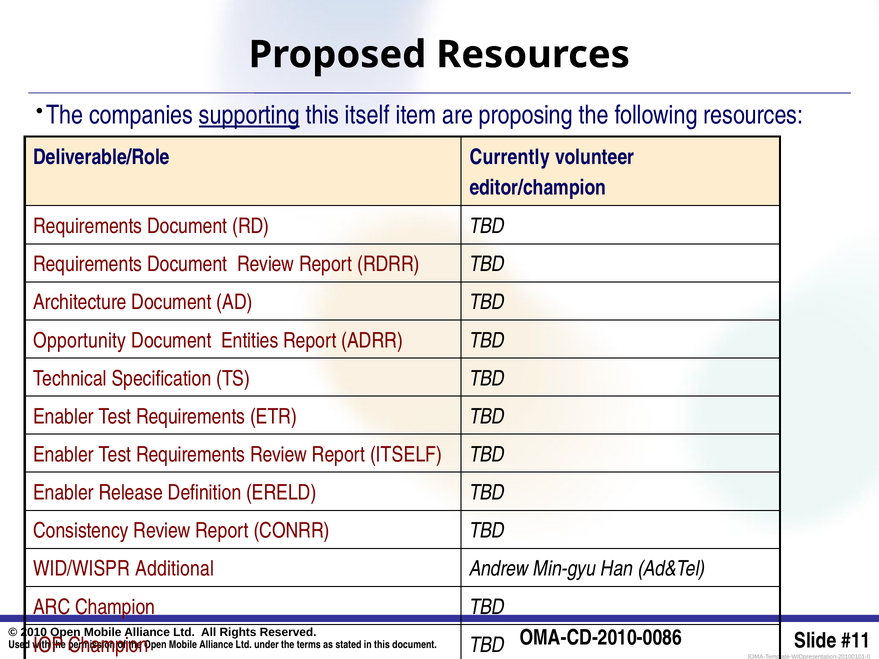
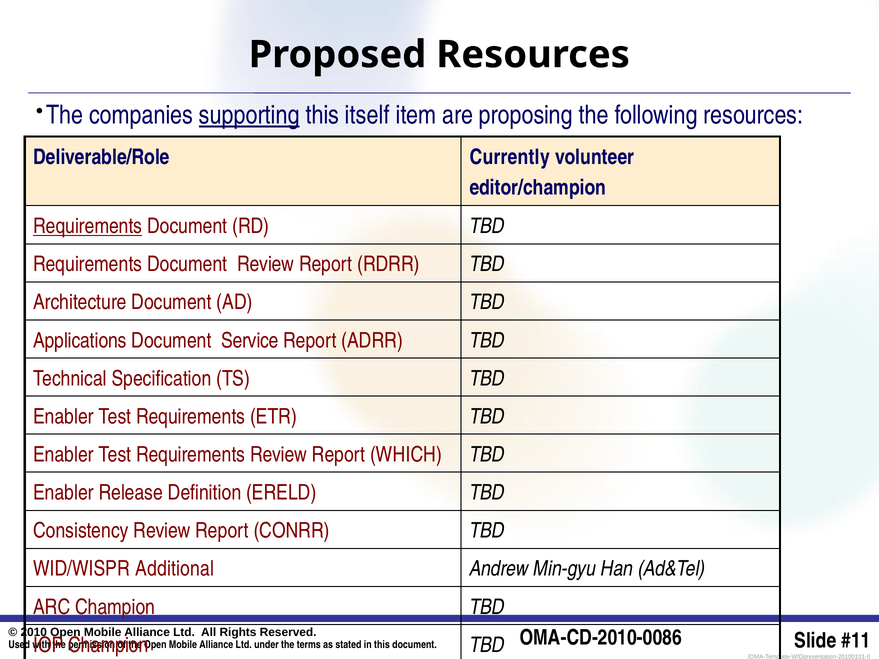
Requirements underline: none -> present (88, 226)
Opportunity: Opportunity -> Applications (80, 341)
Entities: Entities -> Service (250, 341)
Report ITSELF: ITSELF -> WHICH (406, 455)
